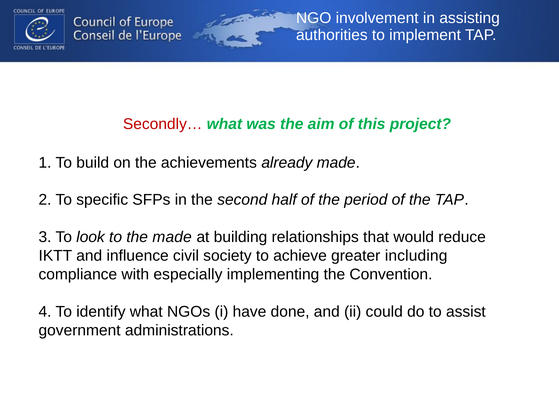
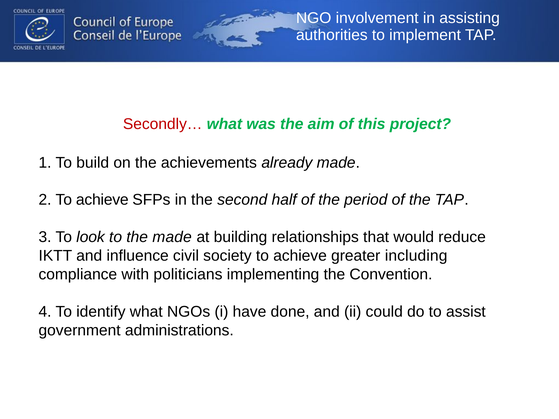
2 To specific: specific -> achieve (102, 200)
especially: especially -> politicians (188, 275)
